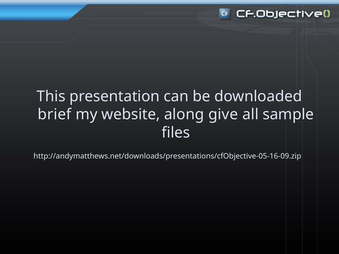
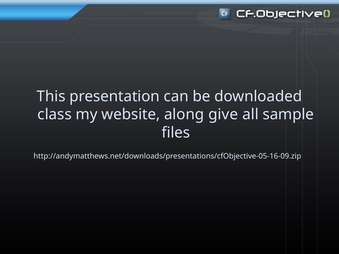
brief: brief -> class (55, 115)
